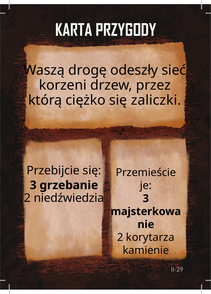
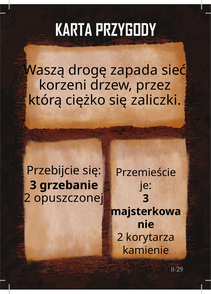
odeszły: odeszły -> zapada (134, 70)
niedźwiedzia: niedźwiedzia -> opuszczonej (69, 198)
